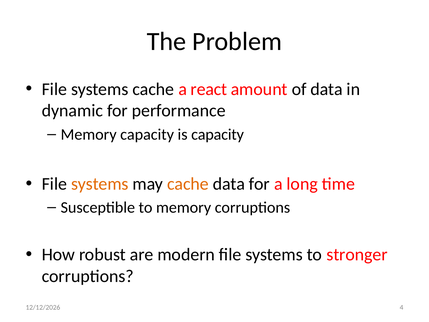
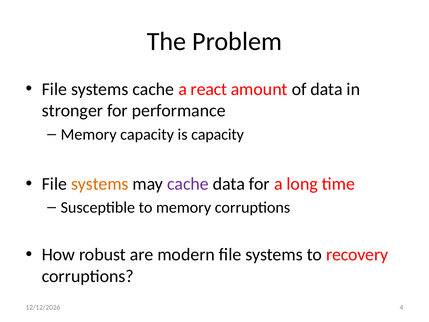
dynamic: dynamic -> stronger (72, 111)
cache colour: orange -> purple (188, 184)
stronger: stronger -> recovery (357, 254)
